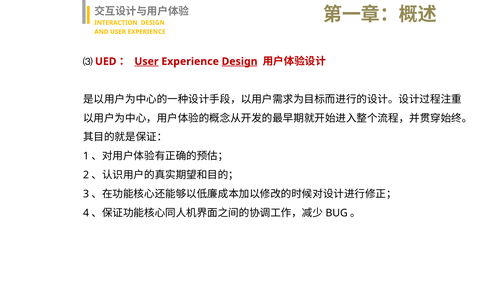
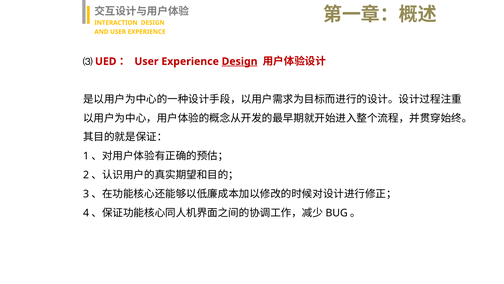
User underline: present -> none (146, 61)
